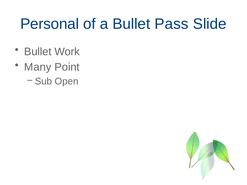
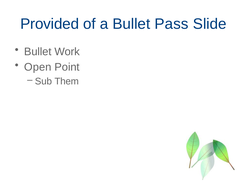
Personal: Personal -> Provided (50, 24)
Many: Many -> Open (38, 67)
Open: Open -> Them (67, 81)
